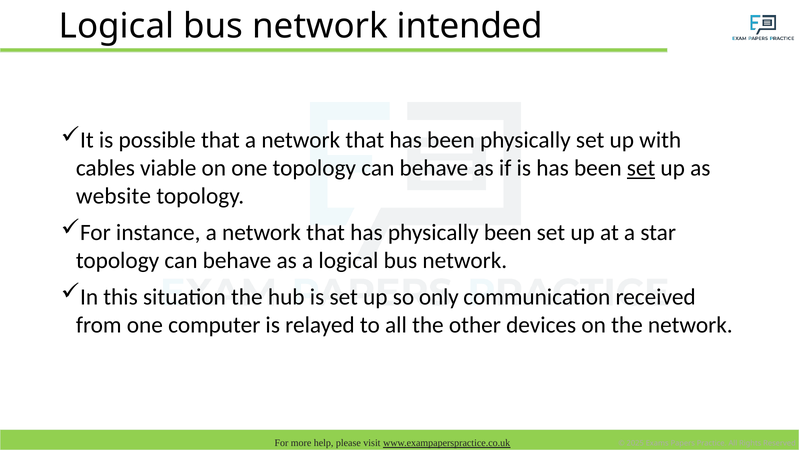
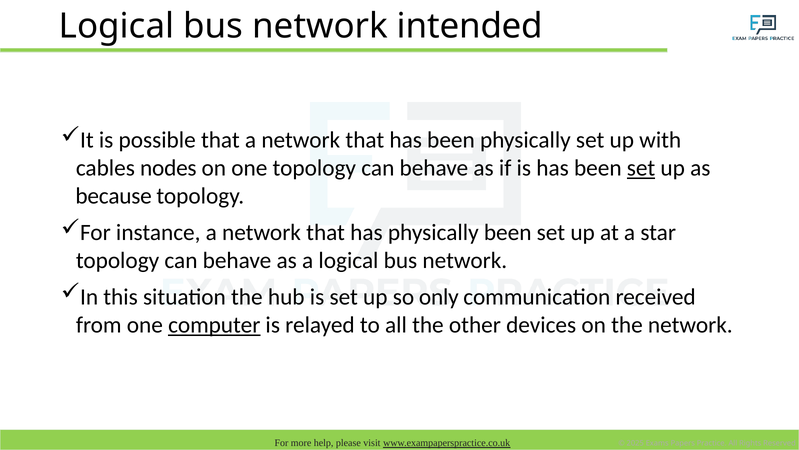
viable: viable -> nodes (168, 168)
website: website -> because (114, 196)
computer underline: none -> present (214, 325)
